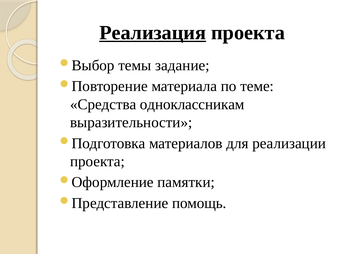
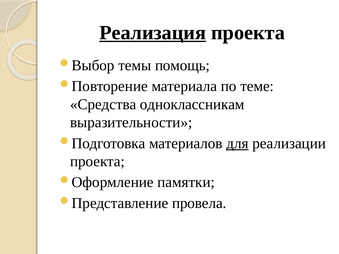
задание: задание -> помощь (182, 65)
для underline: none -> present (237, 143)
помощь: помощь -> провела (199, 203)
